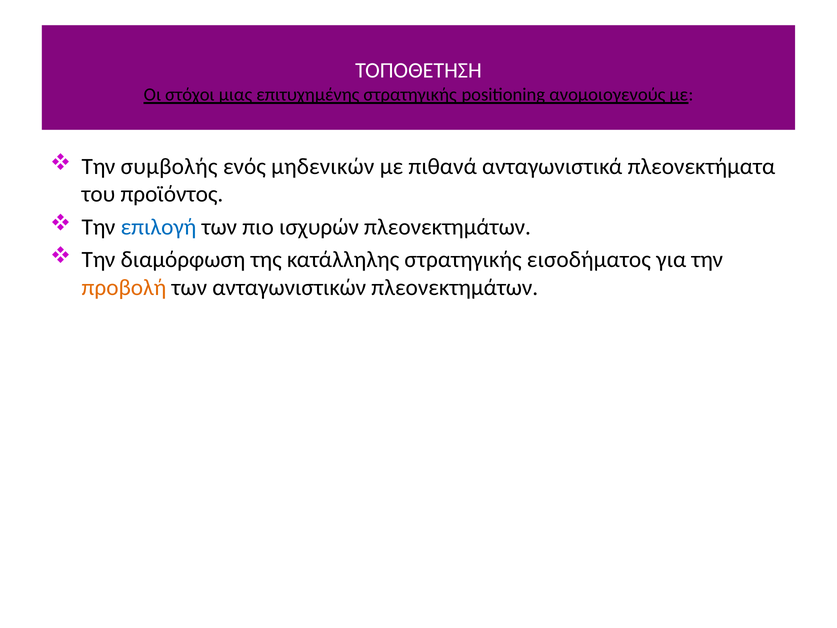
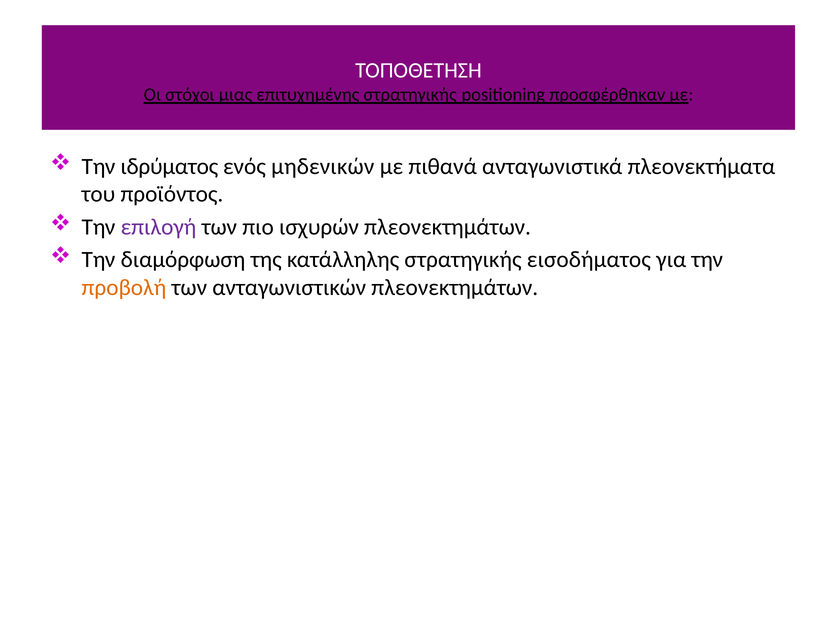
ανομοιογενούς: ανομοιογενούς -> προσφέρθηκαν (607, 95)
συμβολής: συμβολής -> ιδρύματος (169, 166)
επιλογή colour: blue -> purple (158, 227)
